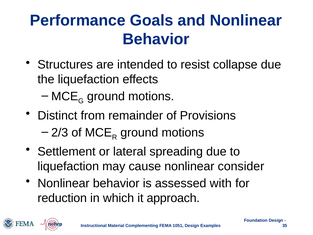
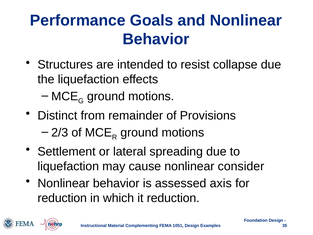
with: with -> axis (221, 183)
it approach: approach -> reduction (173, 198)
